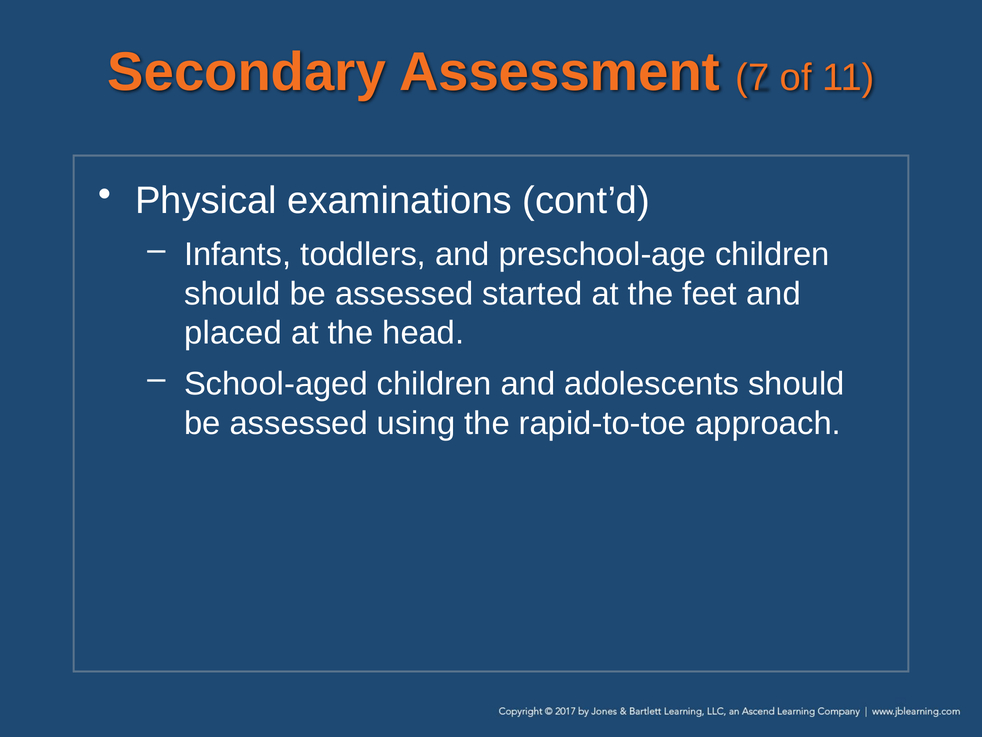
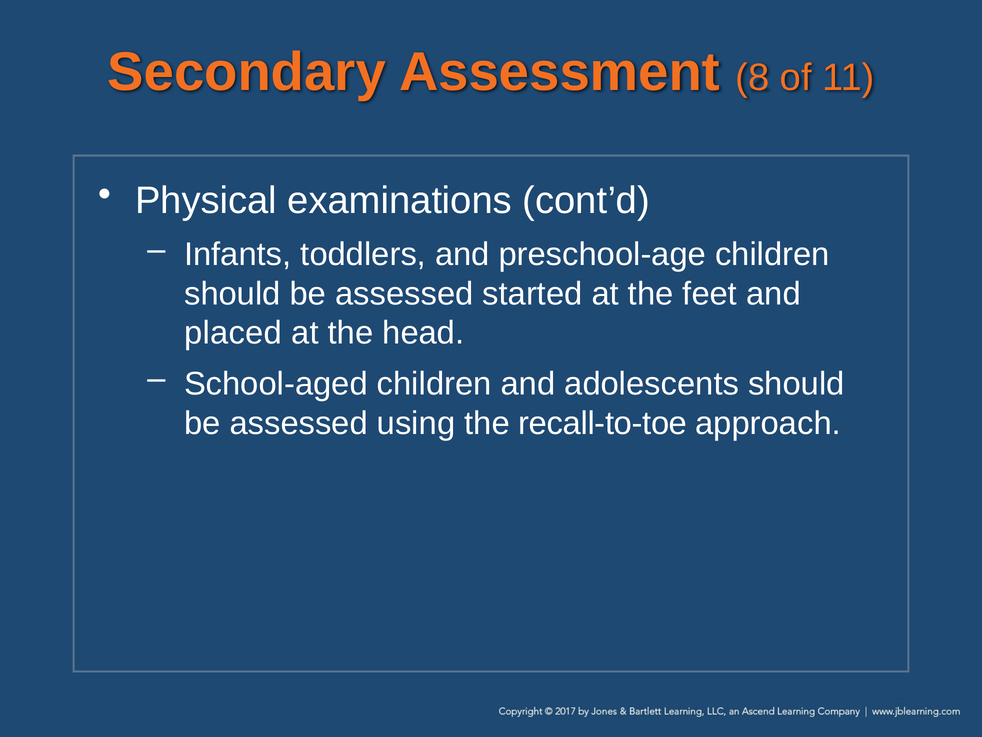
7: 7 -> 8 (752, 78)
rapid-to-toe: rapid-to-toe -> recall-to-toe (603, 423)
